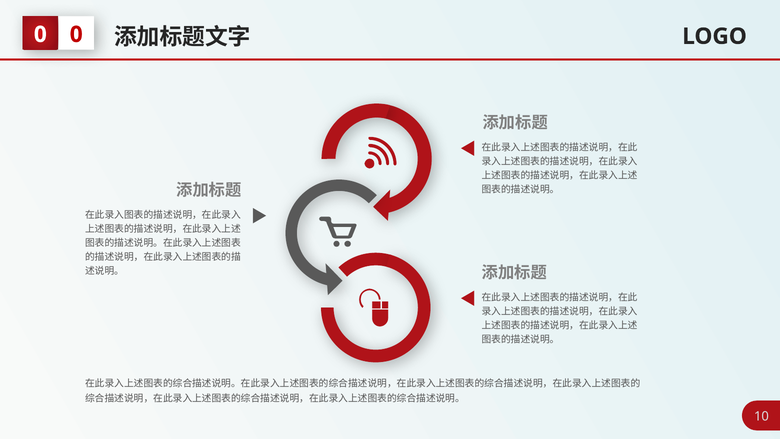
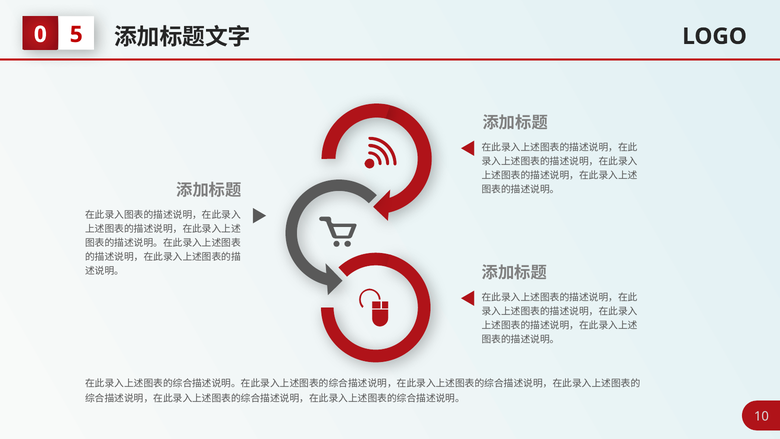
0: 0 -> 5 (76, 35)
